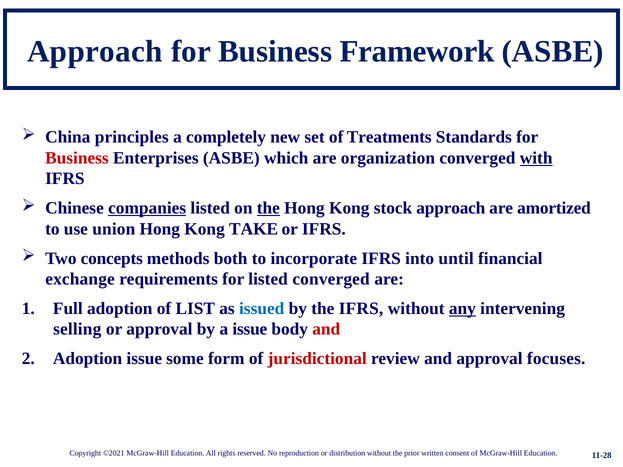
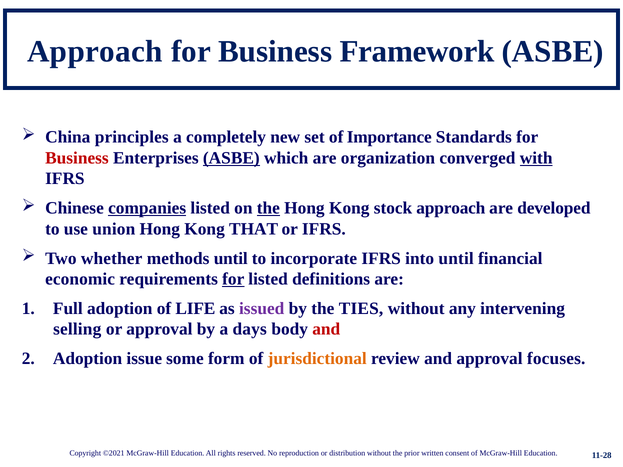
Treatments: Treatments -> Importance (389, 137)
ASBE underline: none -> present (231, 158)
amortized: amortized -> developed (554, 208)
TAKE: TAKE -> THAT (254, 229)
concepts: concepts -> whether (112, 258)
methods both: both -> until (231, 258)
exchange: exchange -> economic (80, 279)
for underline: none -> present (233, 279)
listed converged: converged -> definitions (331, 279)
LIST: LIST -> LIFE (195, 309)
issued colour: blue -> purple (262, 309)
the IFRS: IFRS -> TIES (361, 309)
any underline: present -> none (462, 309)
a issue: issue -> days (250, 329)
jurisdictional colour: red -> orange (317, 359)
